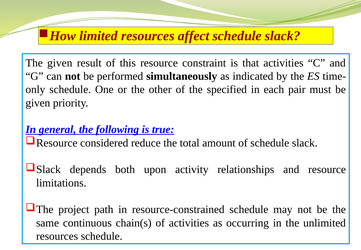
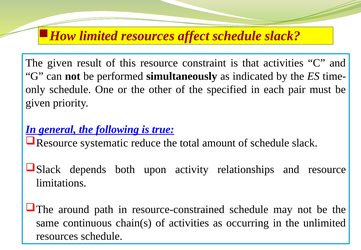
considered: considered -> systematic (104, 143)
project: project -> around (74, 209)
